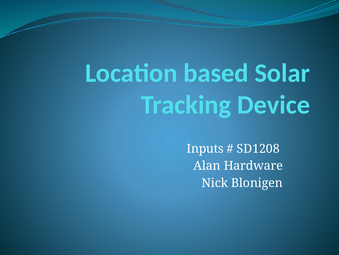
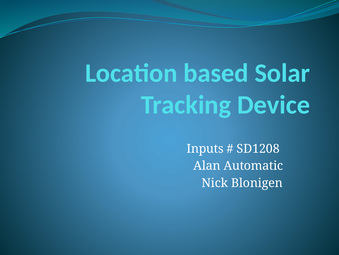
Hardware: Hardware -> Automatic (253, 165)
